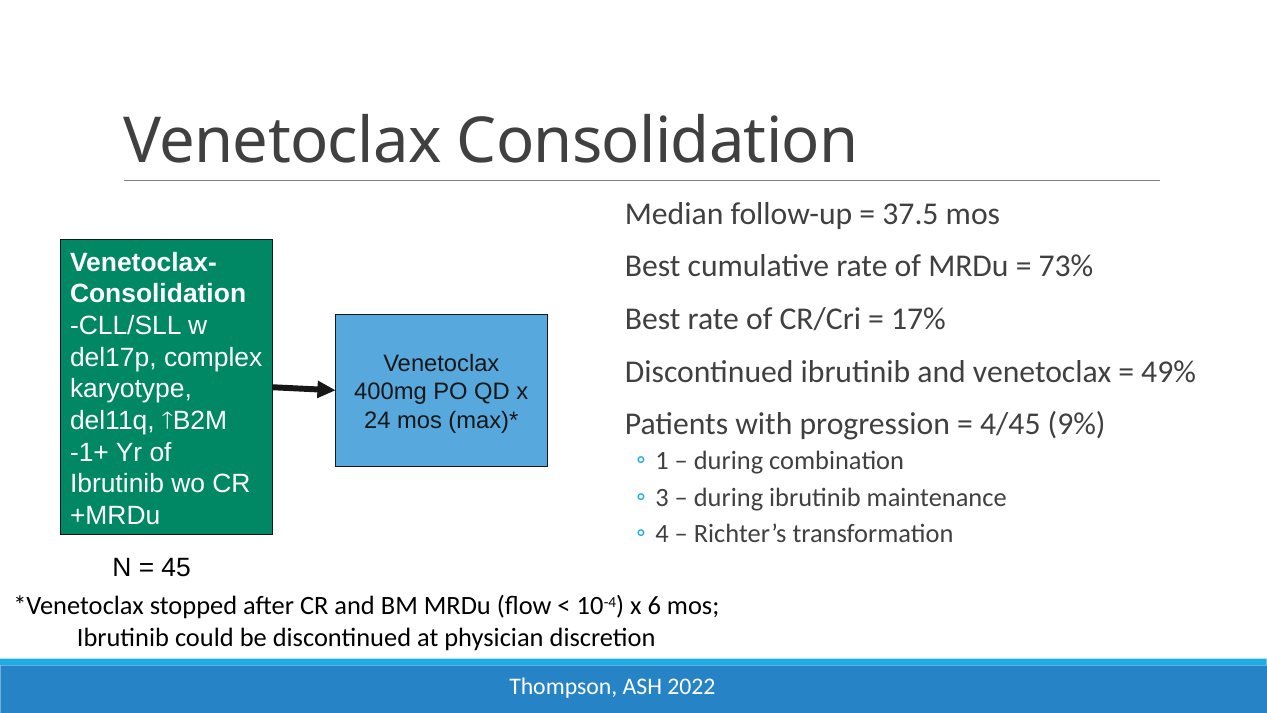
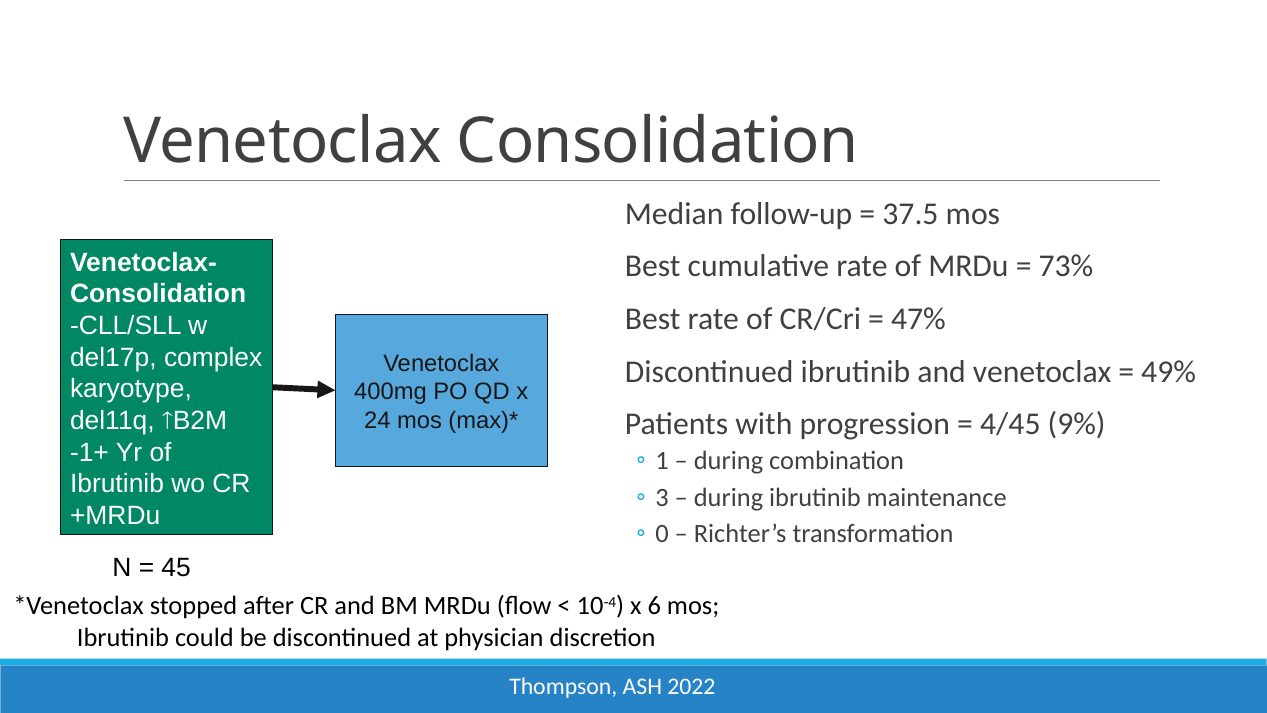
17%: 17% -> 47% (918, 319)
4: 4 -> 0 (662, 534)
